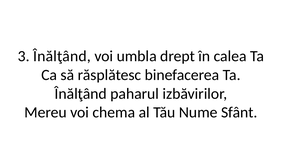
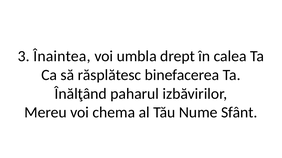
3 Înălţând: Înălţând -> Înaintea (62, 56)
